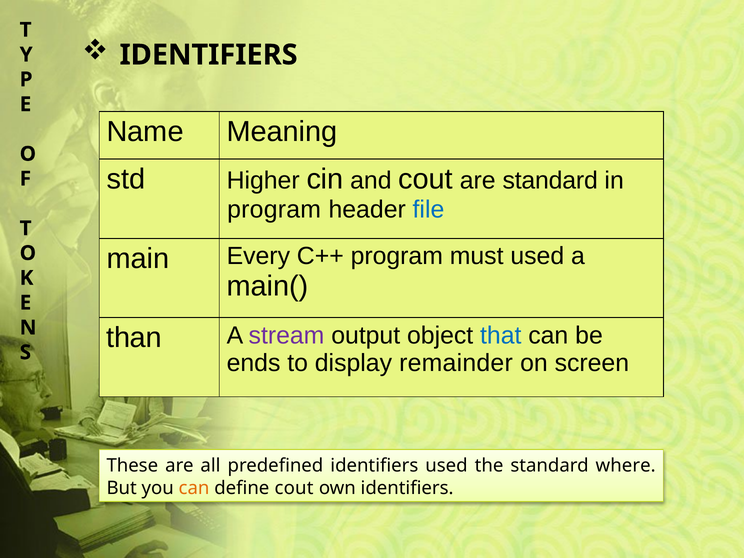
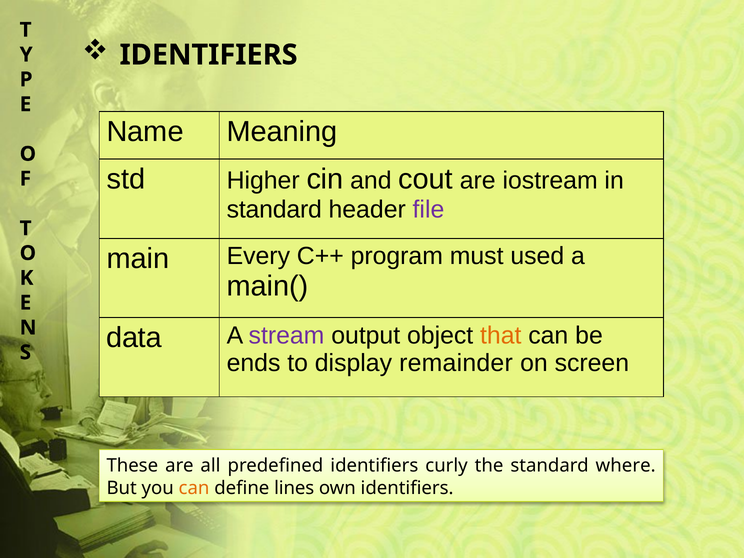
are standard: standard -> iostream (550, 181)
program: program -> standard (274, 209)
file colour: blue -> purple (428, 209)
than: than -> data (134, 338)
that colour: blue -> orange (501, 335)
identifiers used: used -> curly (447, 466)
define cout: cout -> lines (294, 488)
